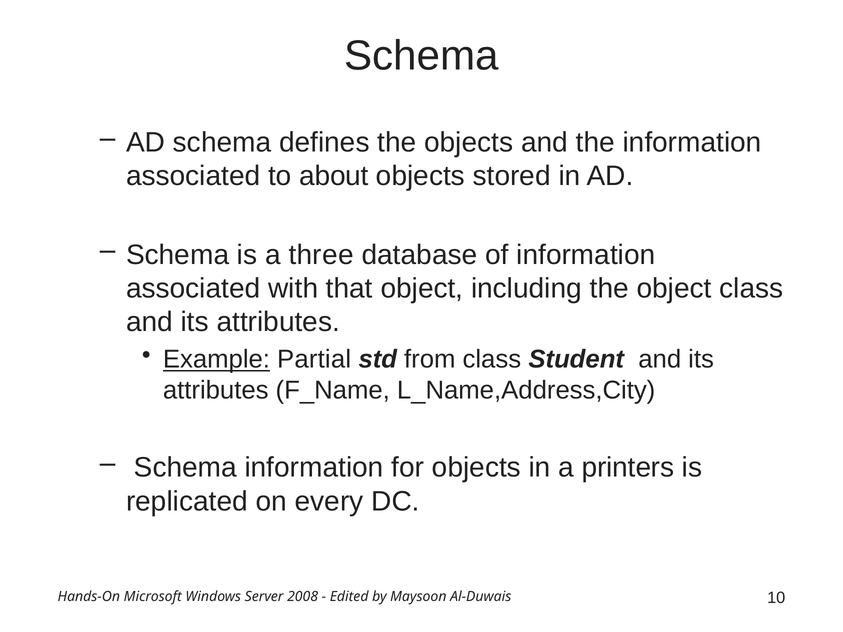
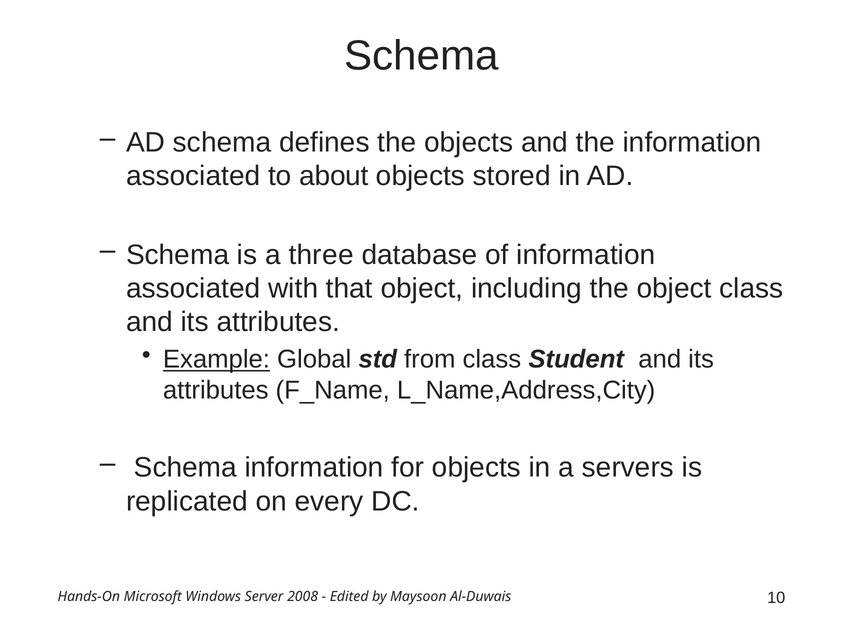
Partial: Partial -> Global (314, 360)
printers: printers -> servers (628, 468)
